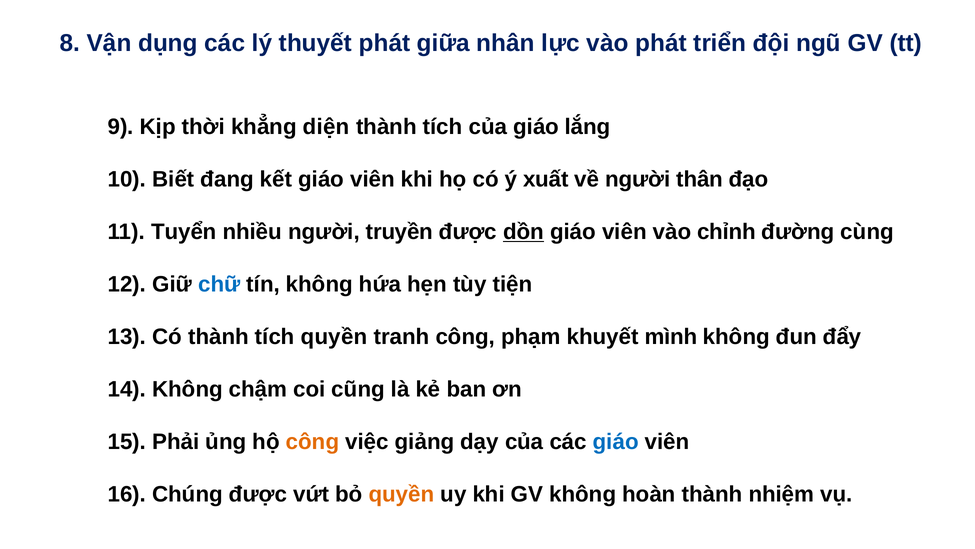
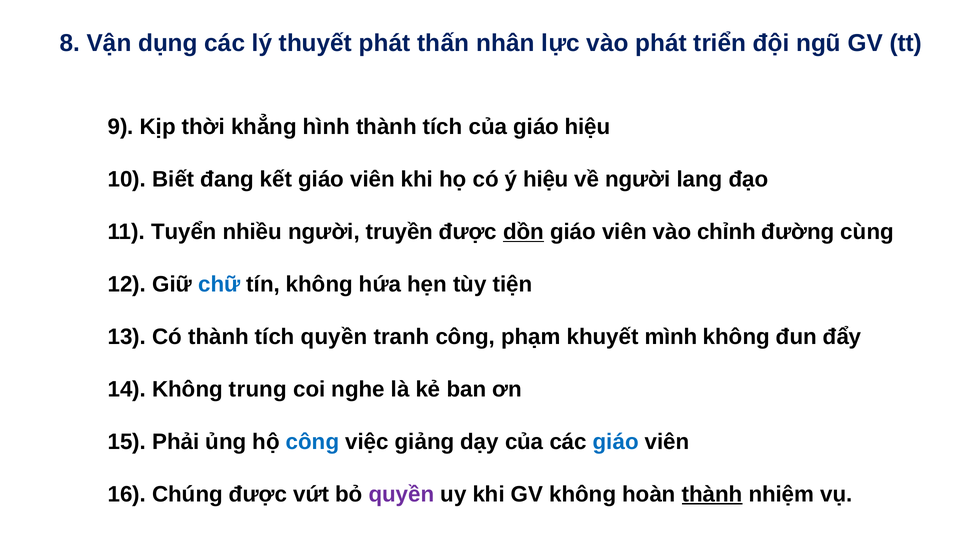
giữa: giữa -> thấn (443, 43)
diện: diện -> hình (326, 127)
giáo lắng: lắng -> hiệu (588, 127)
ý xuất: xuất -> hiệu (546, 179)
thân: thân -> lang (700, 179)
chậm: chậm -> trung (258, 389)
cũng: cũng -> nghe (358, 389)
công colour: orange -> blue (313, 441)
quyền colour: orange -> purple (401, 494)
thành underline: none -> present (712, 494)
